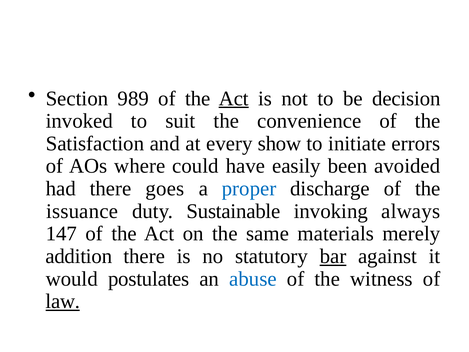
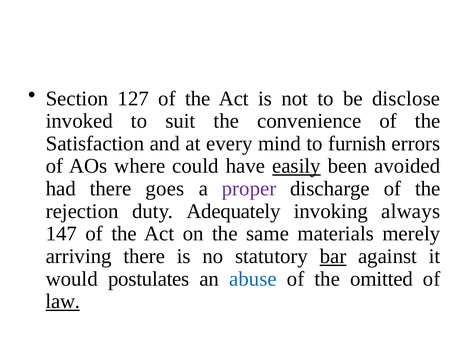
989: 989 -> 127 (133, 98)
Act underline: present -> none (234, 98)
decision: decision -> disclose (406, 98)
show: show -> mind (279, 143)
initiate: initiate -> furnish (357, 143)
easily underline: none -> present (296, 166)
proper colour: blue -> purple (249, 188)
issuance: issuance -> rejection (82, 211)
Sustainable: Sustainable -> Adequately (233, 211)
addition: addition -> arriving (79, 256)
witness: witness -> omitted (382, 279)
